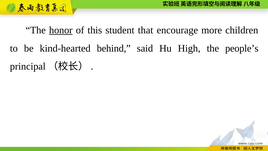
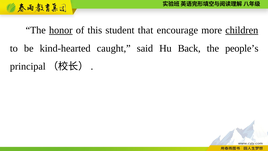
children underline: none -> present (242, 30)
behind: behind -> caught (114, 48)
High: High -> Back (189, 48)
